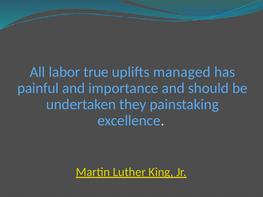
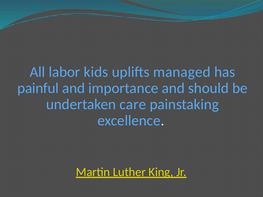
true: true -> kids (96, 72)
they: they -> care (133, 104)
